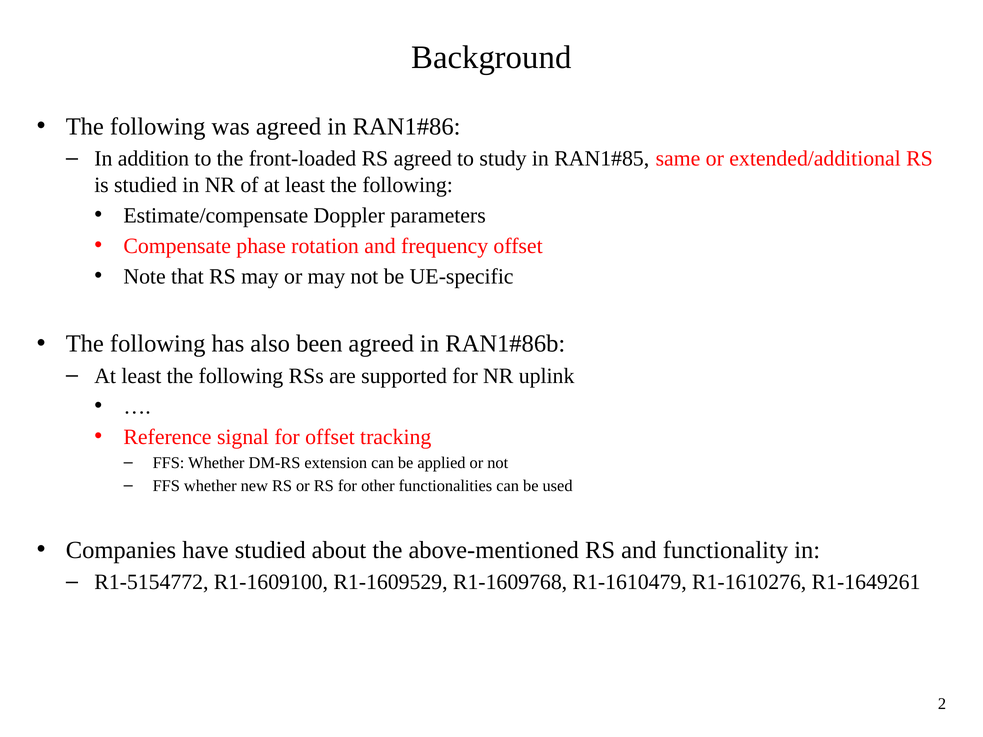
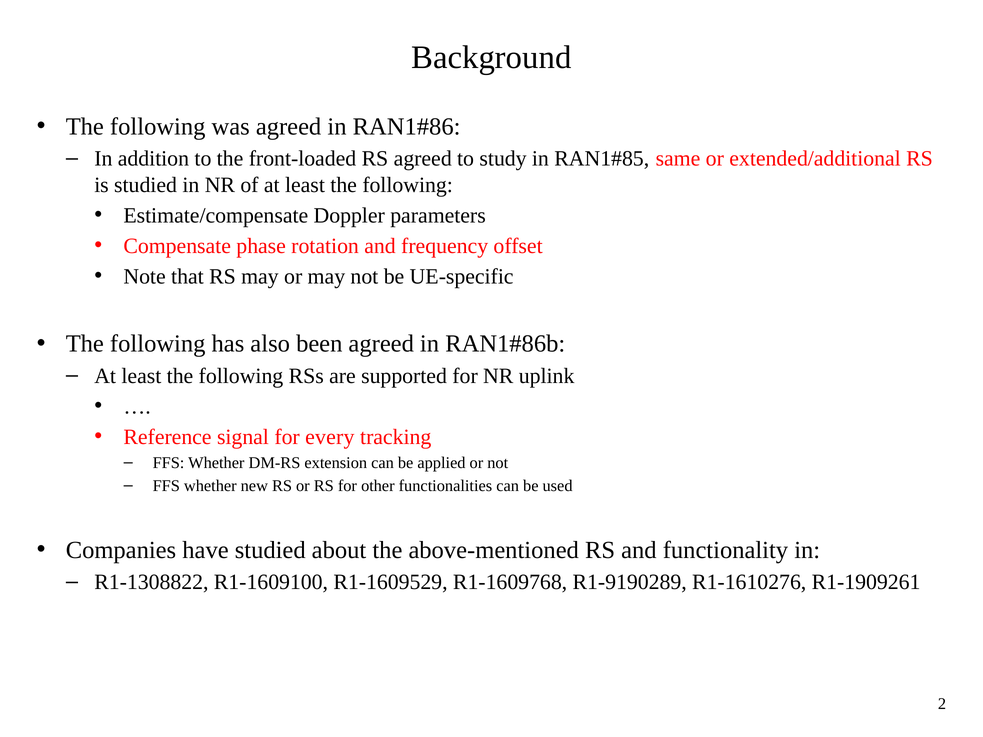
for offset: offset -> every (330, 437)
R1-5154772: R1-5154772 -> R1-1308822 (151, 582)
R1-1610479: R1-1610479 -> R1-9190289 (630, 582)
R1-1649261: R1-1649261 -> R1-1909261 (866, 582)
